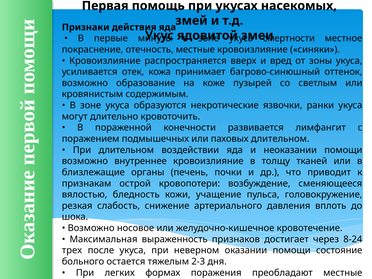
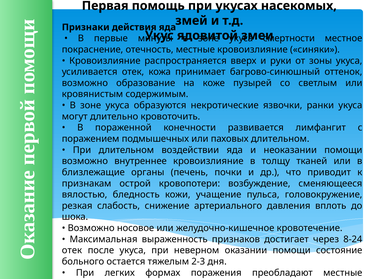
вред: вред -> руки (281, 61)
трех: трех -> отек (72, 250)
